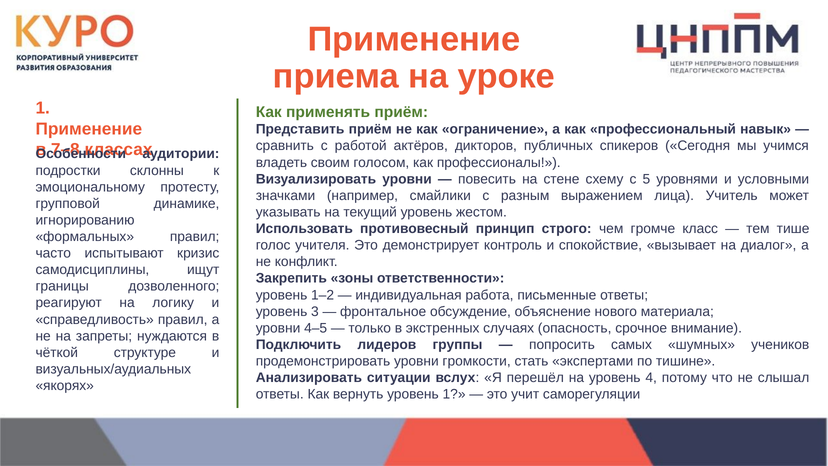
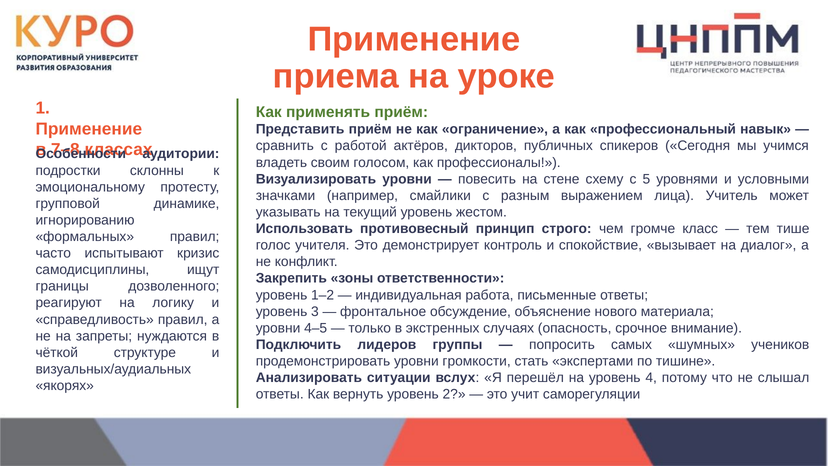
уровень 1: 1 -> 2 (454, 394)
